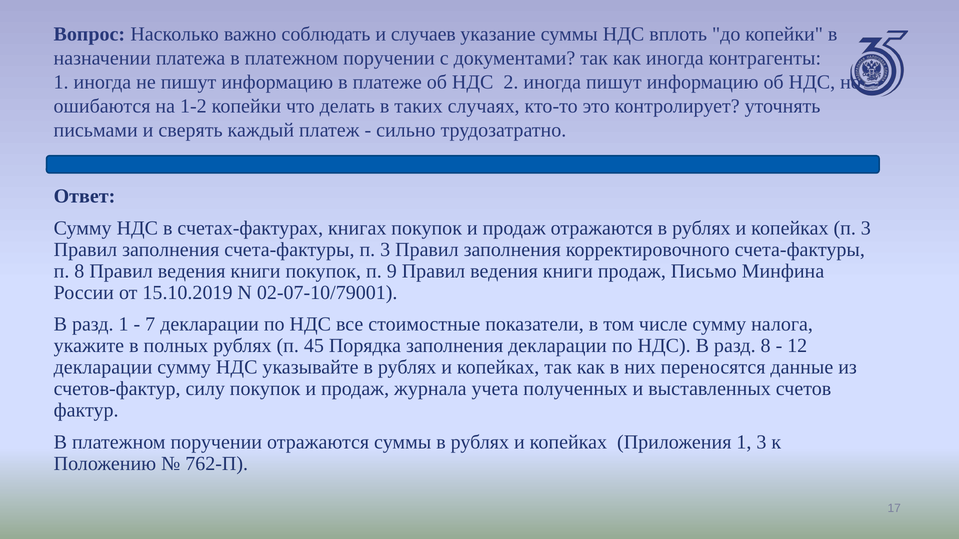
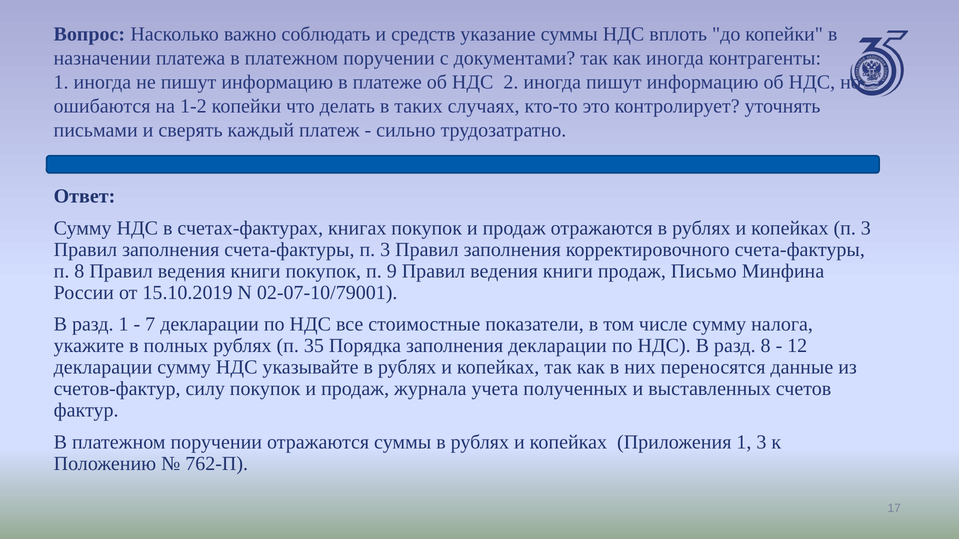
случаев: случаев -> средств (423, 34)
45: 45 -> 35 (314, 346)
